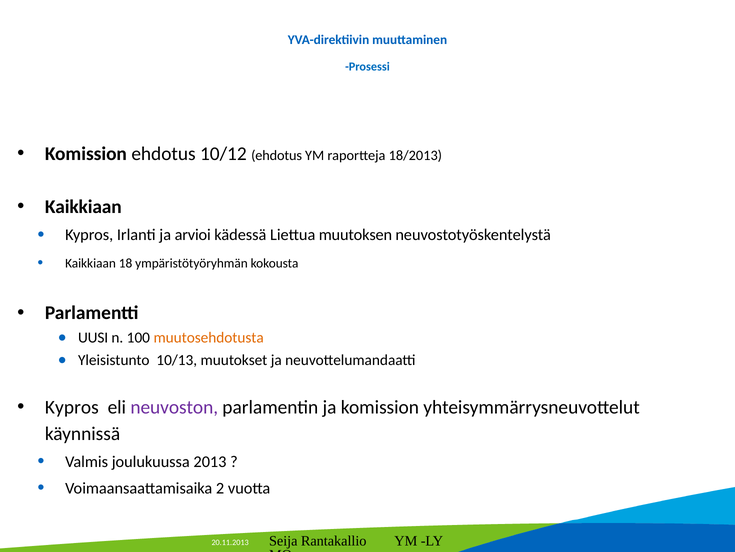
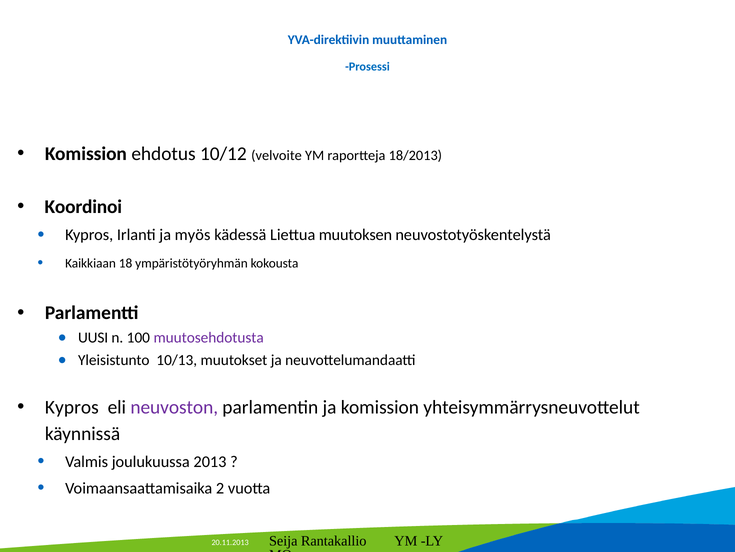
10/12 ehdotus: ehdotus -> velvoite (276, 155)
Kaikkiaan: Kaikkiaan -> Koordinoi (83, 207)
arvioi: arvioi -> myös (193, 235)
muutosehdotusta colour: orange -> purple (209, 337)
